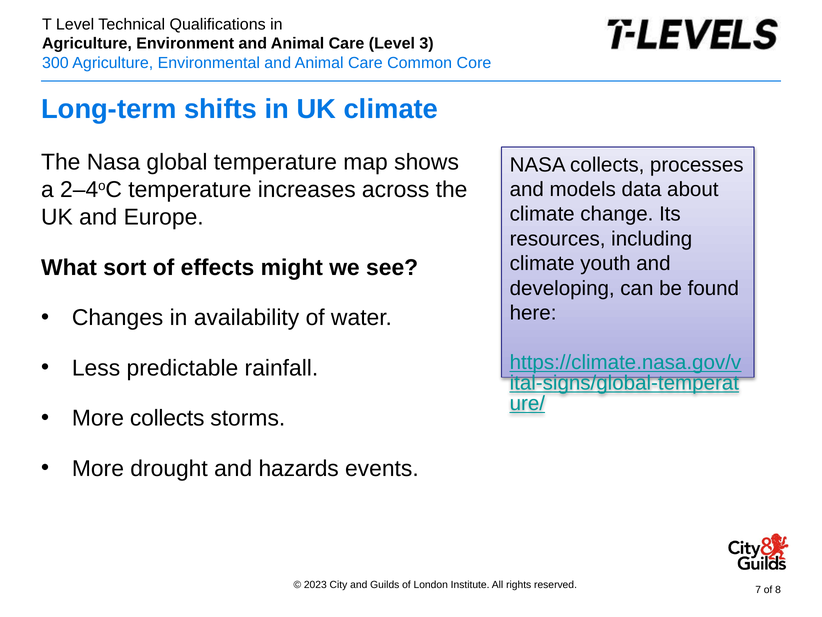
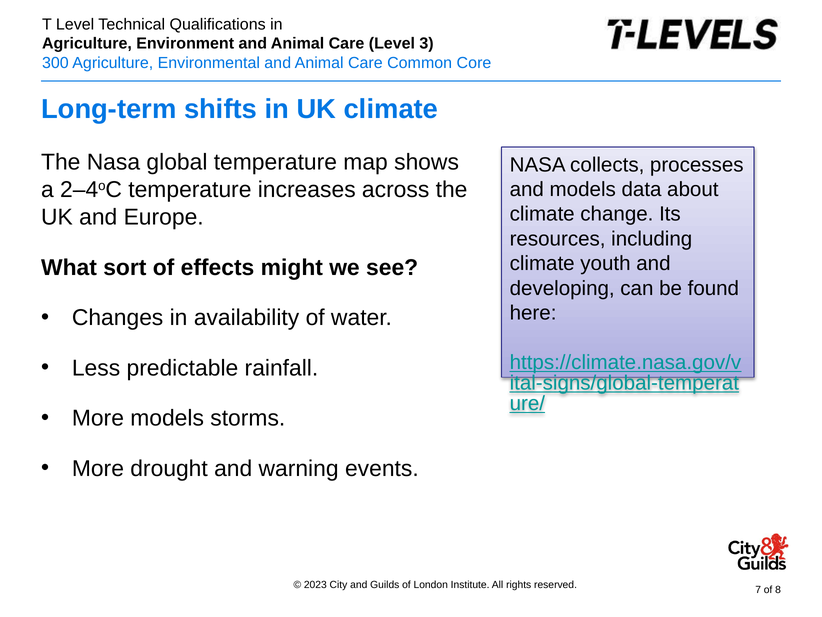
More collects: collects -> models (167, 418)
hazards: hazards -> warning (299, 468)
